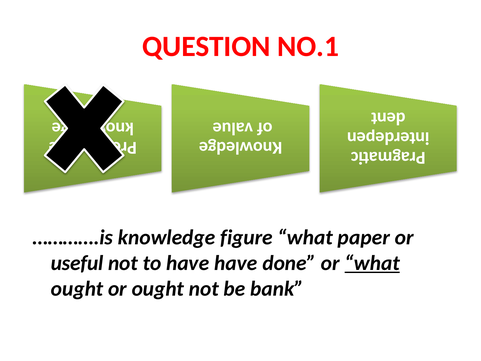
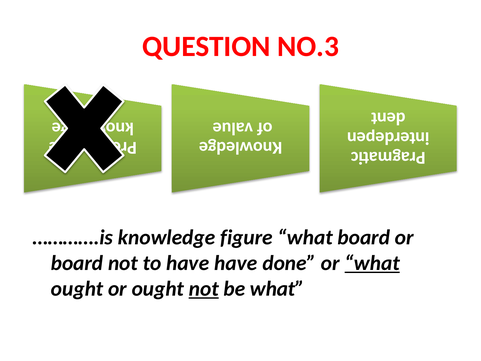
NO.1: NO.1 -> NO.3 (308, 47)
what paper: paper -> board (364, 237)
useful: useful -> board (77, 263)
not underline: none -> present (204, 289)
be bank: bank -> what (277, 289)
